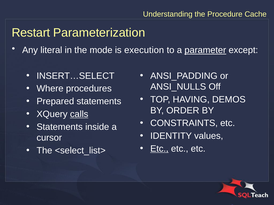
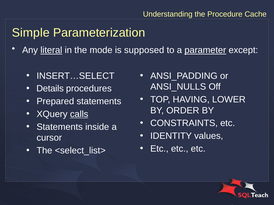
Restart: Restart -> Simple (31, 33)
literal underline: none -> present (51, 50)
execution: execution -> supposed (144, 50)
Where: Where -> Details (50, 89)
DEMOS: DEMOS -> LOWER (229, 100)
Etc underline: present -> none (159, 149)
